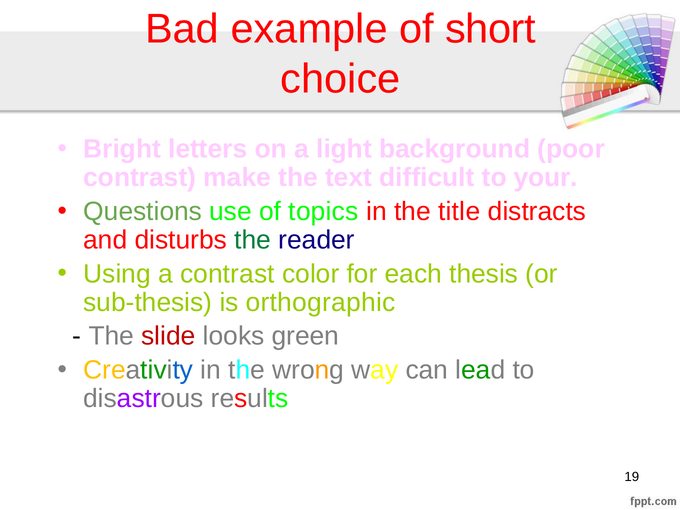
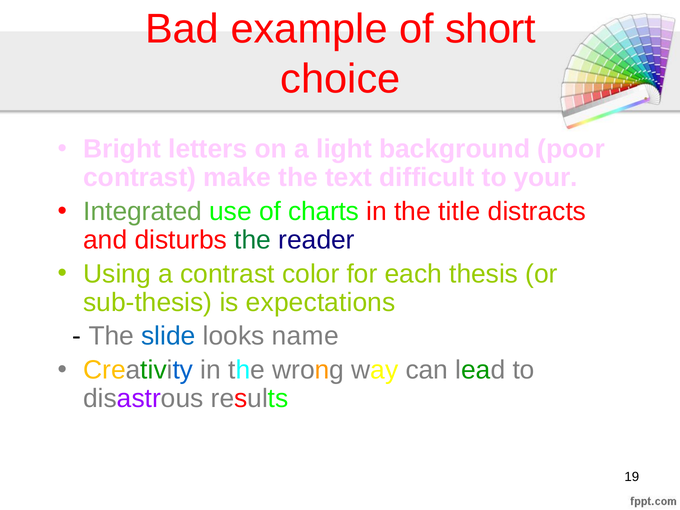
Questions: Questions -> Integrated (143, 211)
topics: topics -> charts (324, 211)
orthographic: orthographic -> expectations (321, 302)
slide colour: red -> blue (168, 336)
green: green -> name (305, 336)
